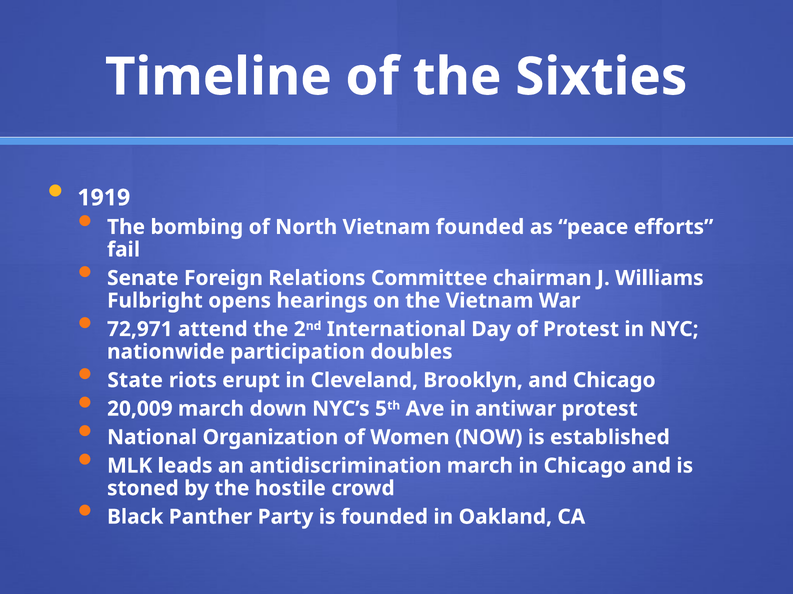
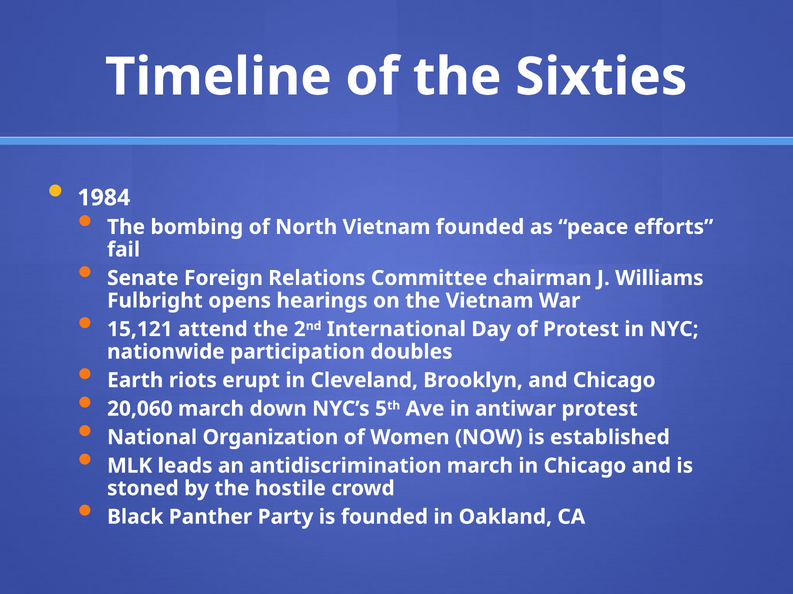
1919: 1919 -> 1984 (104, 198)
72,971: 72,971 -> 15,121 (140, 330)
State: State -> Earth (135, 381)
20,009: 20,009 -> 20,060 (140, 409)
